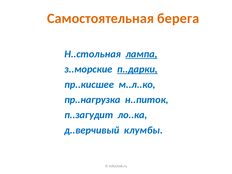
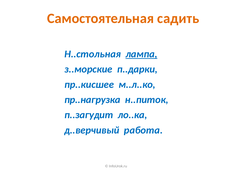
берега: берега -> садить (178, 18)
п..дарки underline: present -> none (137, 69)
клумбы: клумбы -> работа (143, 130)
